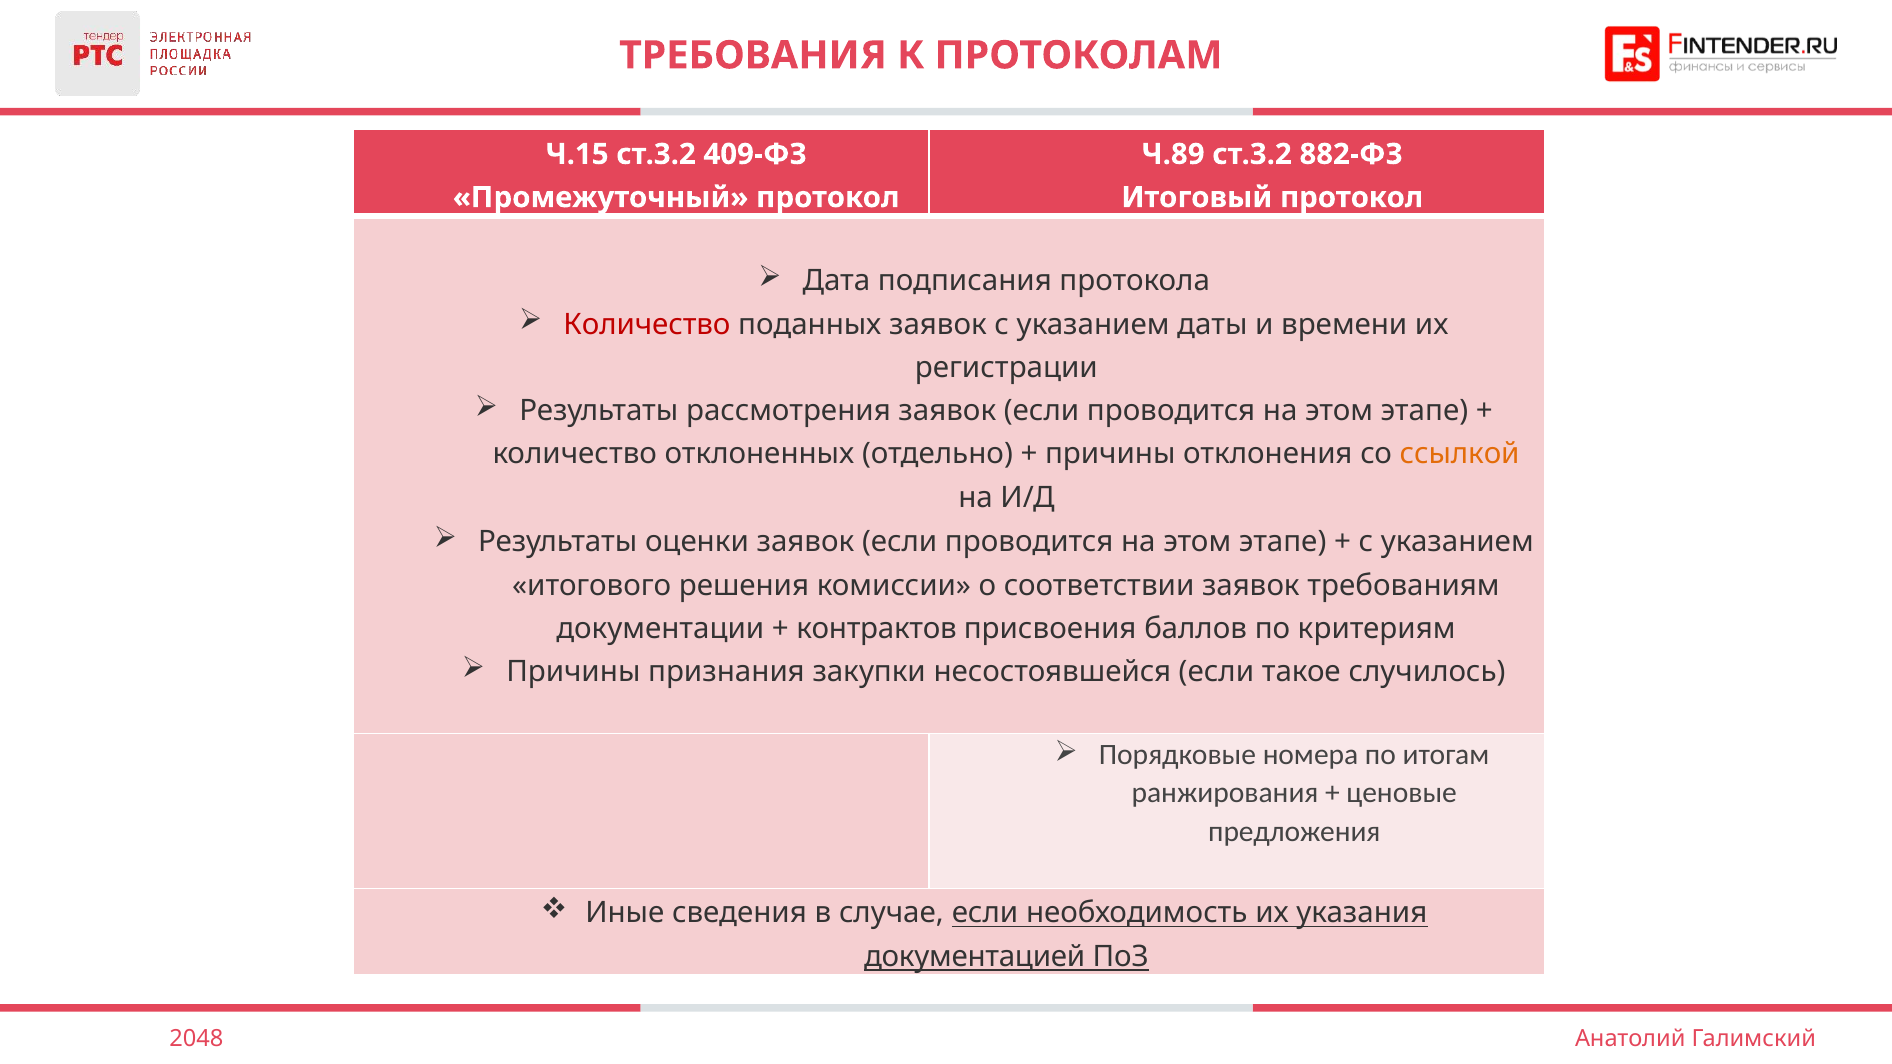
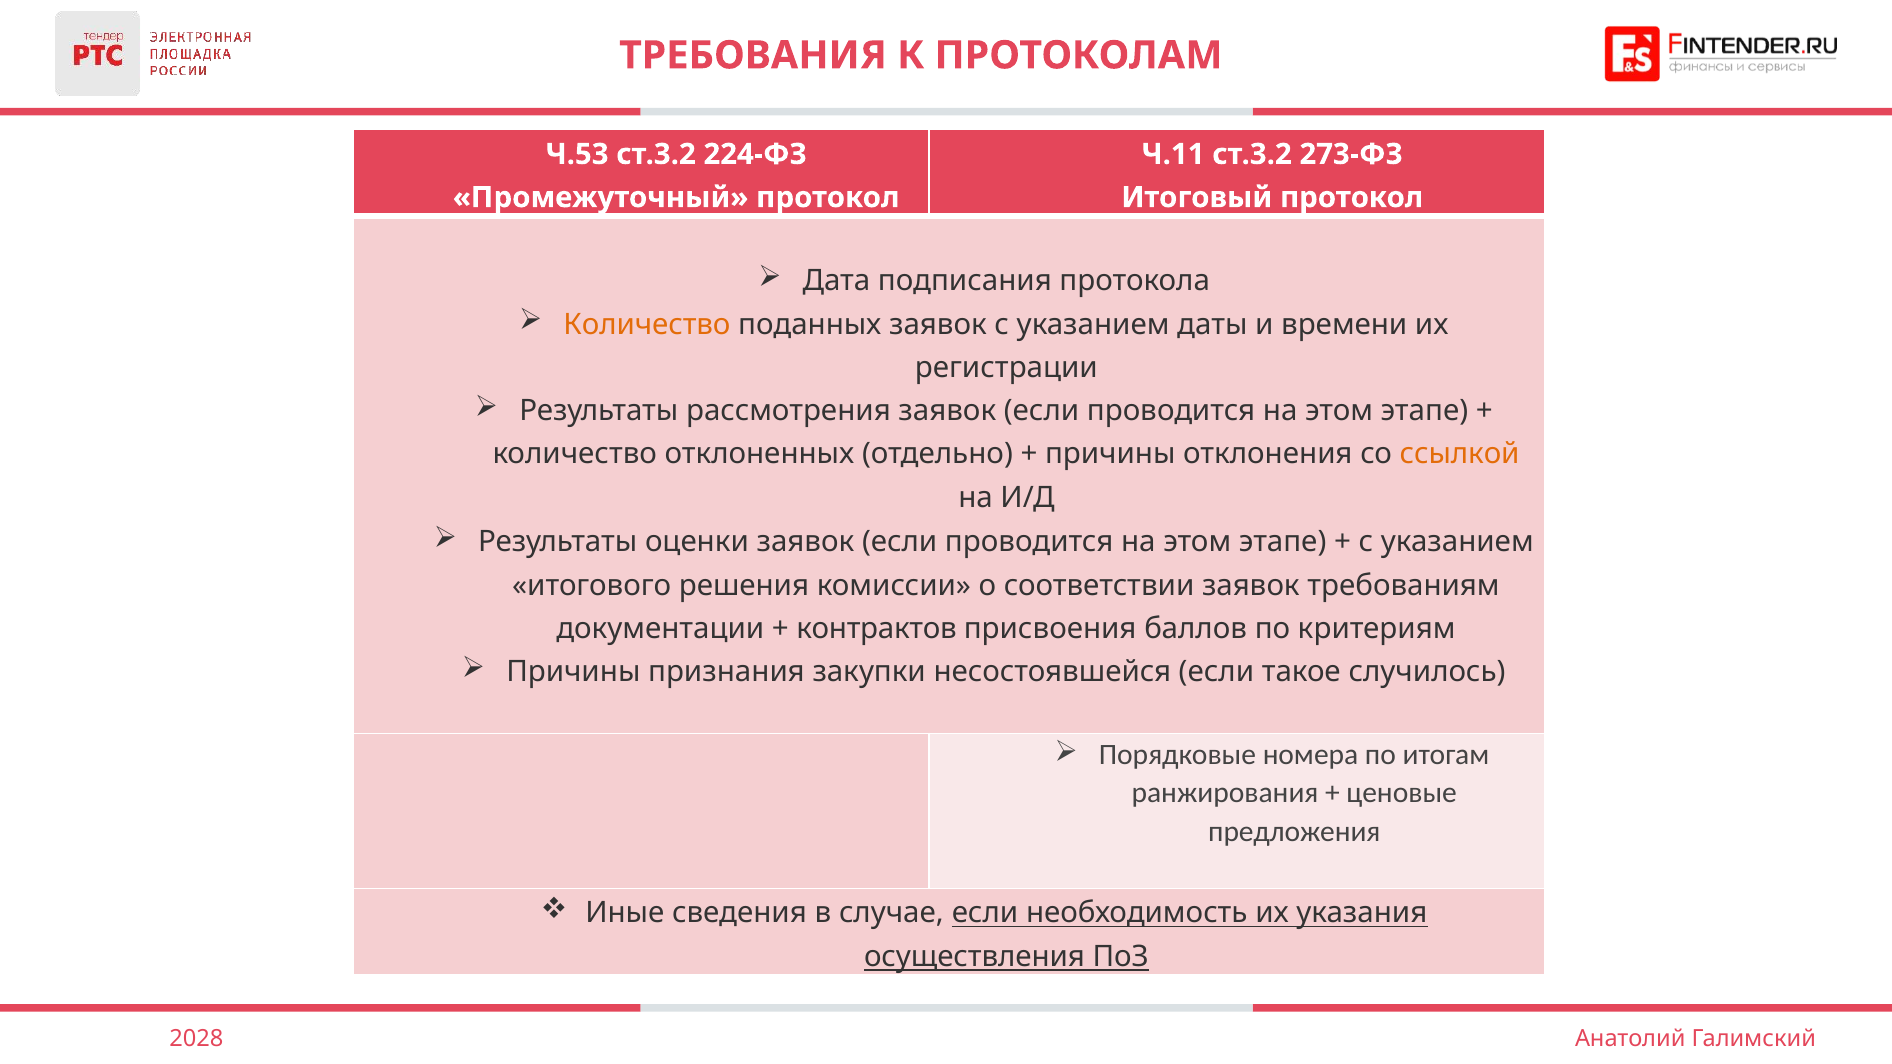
Ч.15: Ч.15 -> Ч.53 (577, 154)
409-ФЗ: 409-ФЗ -> 224-ФЗ (755, 154)
Ч.89: Ч.89 -> Ч.11 (1173, 154)
882-ФЗ: 882-ФЗ -> 273-ФЗ (1351, 154)
Количество colour: red -> orange (647, 324)
документацией: документацией -> осуществления (975, 957)
2048: 2048 -> 2028 (196, 1038)
